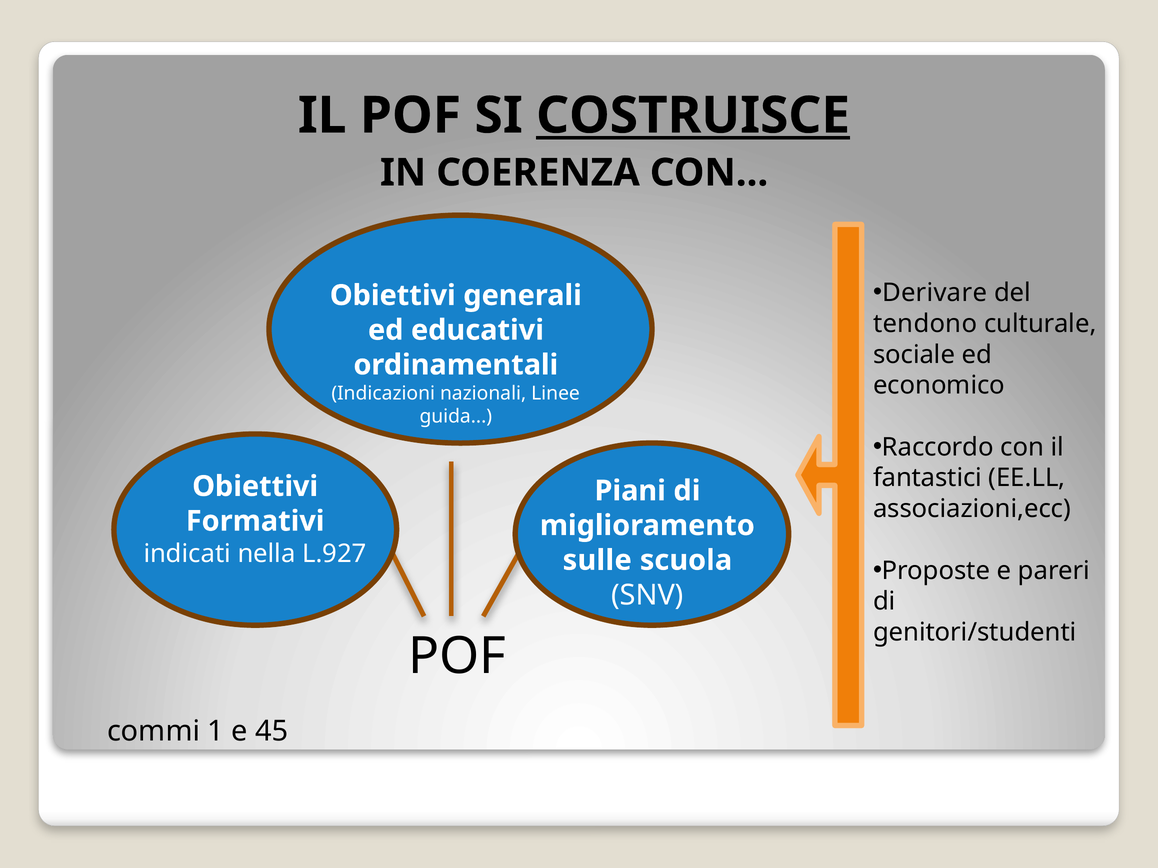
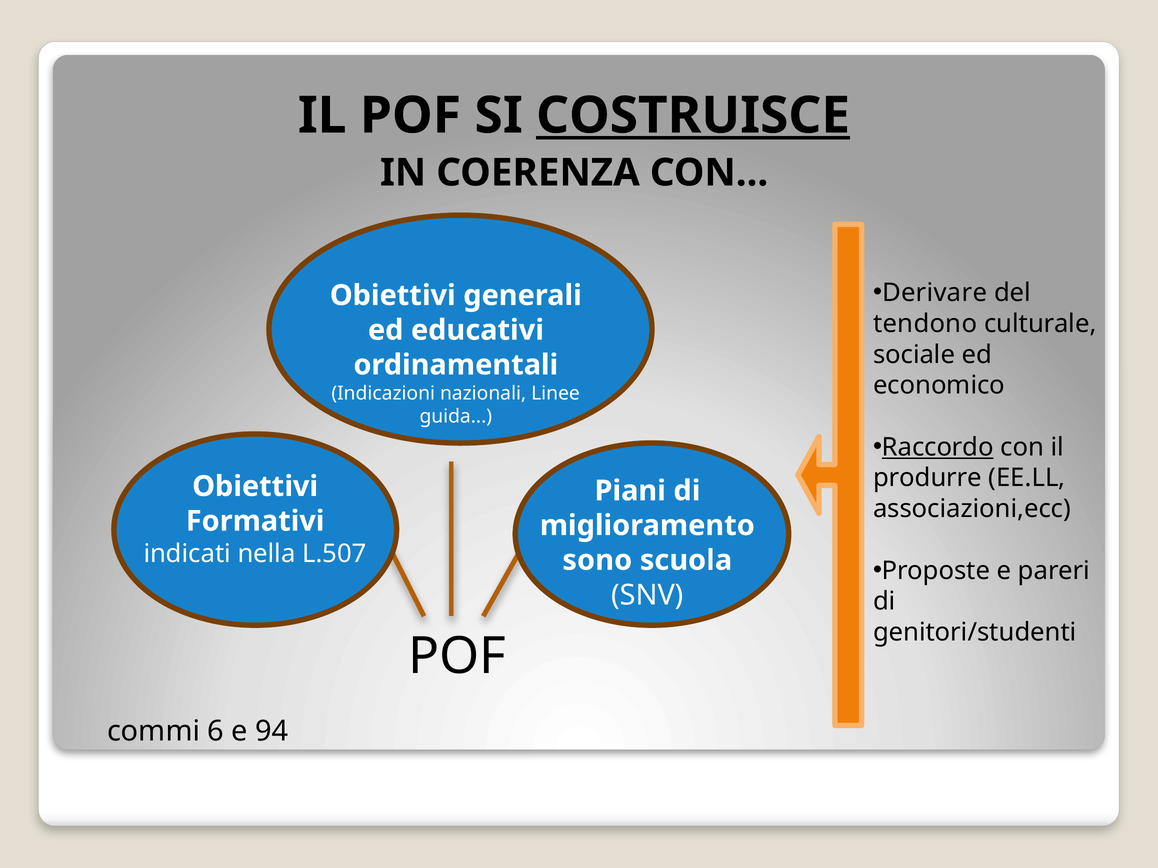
Raccordo underline: none -> present (938, 447)
fantastici: fantastici -> produrre (927, 478)
L.927: L.927 -> L.507 (334, 554)
sulle: sulle -> sono (597, 561)
1: 1 -> 6 (216, 732)
45: 45 -> 94 (272, 732)
